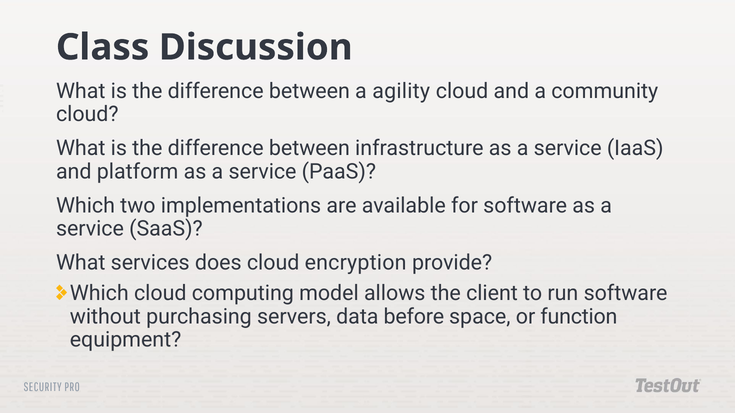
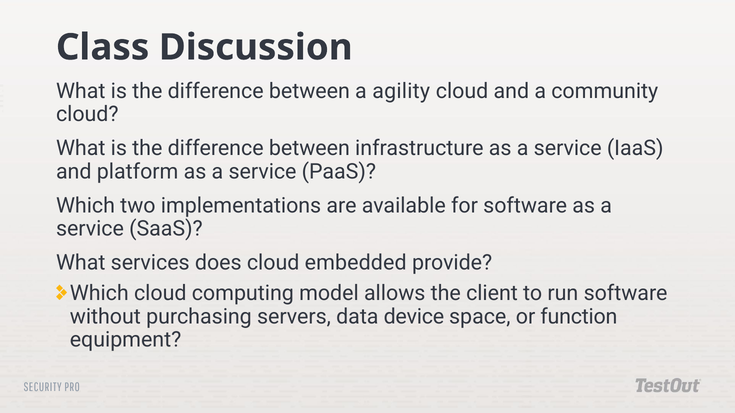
encryption: encryption -> embedded (356, 263)
before: before -> device (414, 317)
